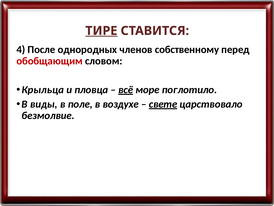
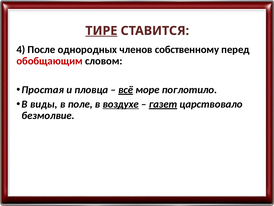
Крыльца: Крыльца -> Простая (43, 90)
воздухе underline: none -> present (121, 104)
свете: свете -> газет (163, 104)
